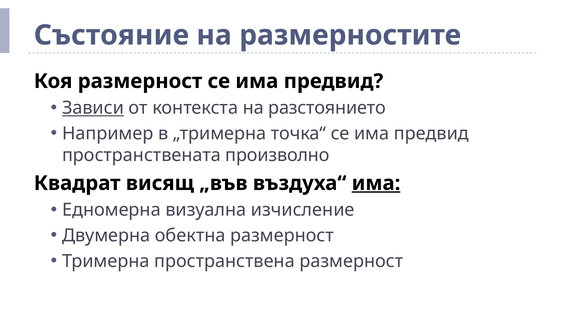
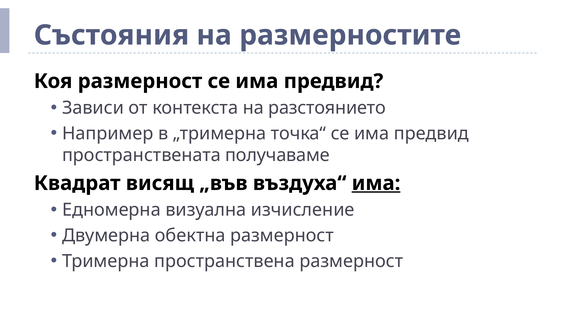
Състояние: Състояние -> Състояния (111, 35)
Зависи underline: present -> none (93, 108)
произволно: произволно -> получаваме (277, 155)
